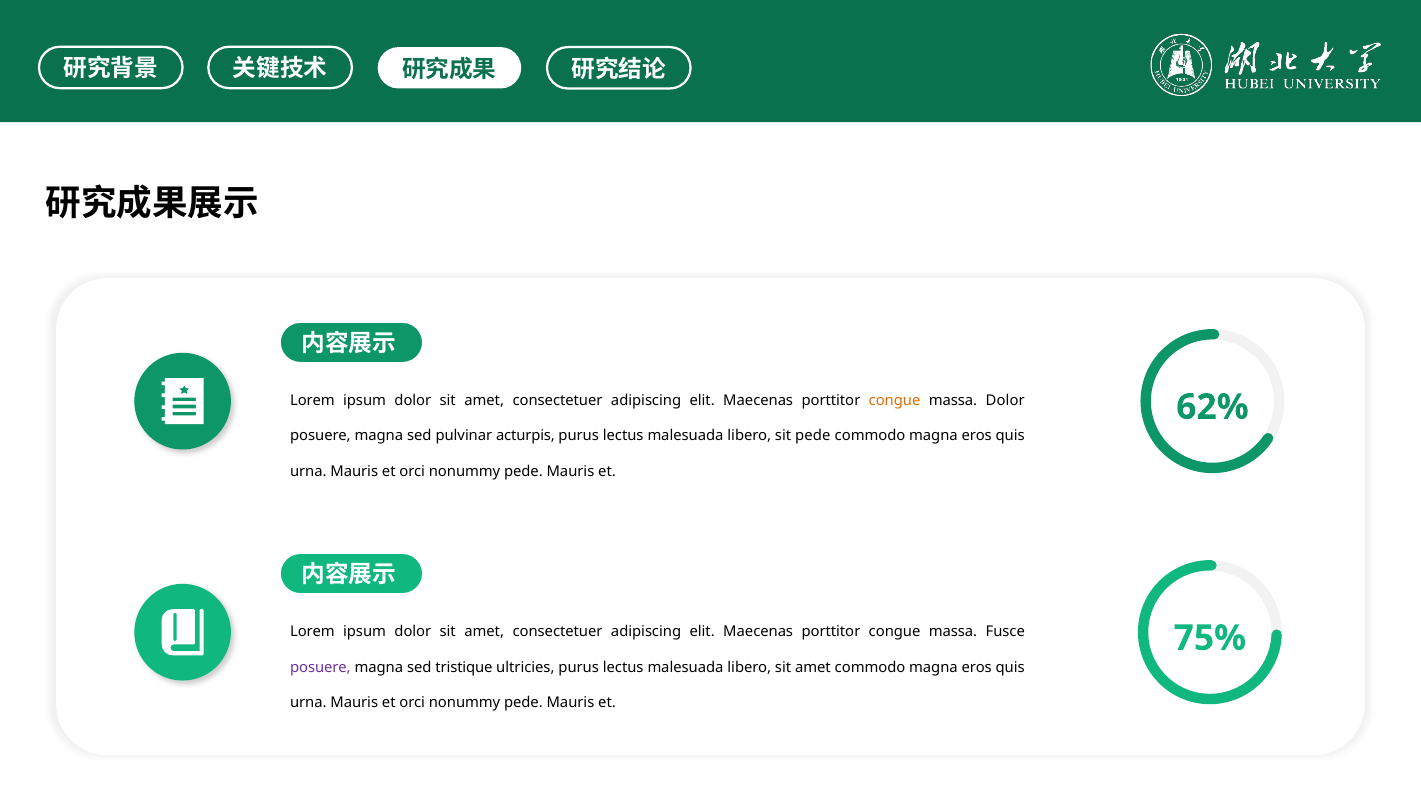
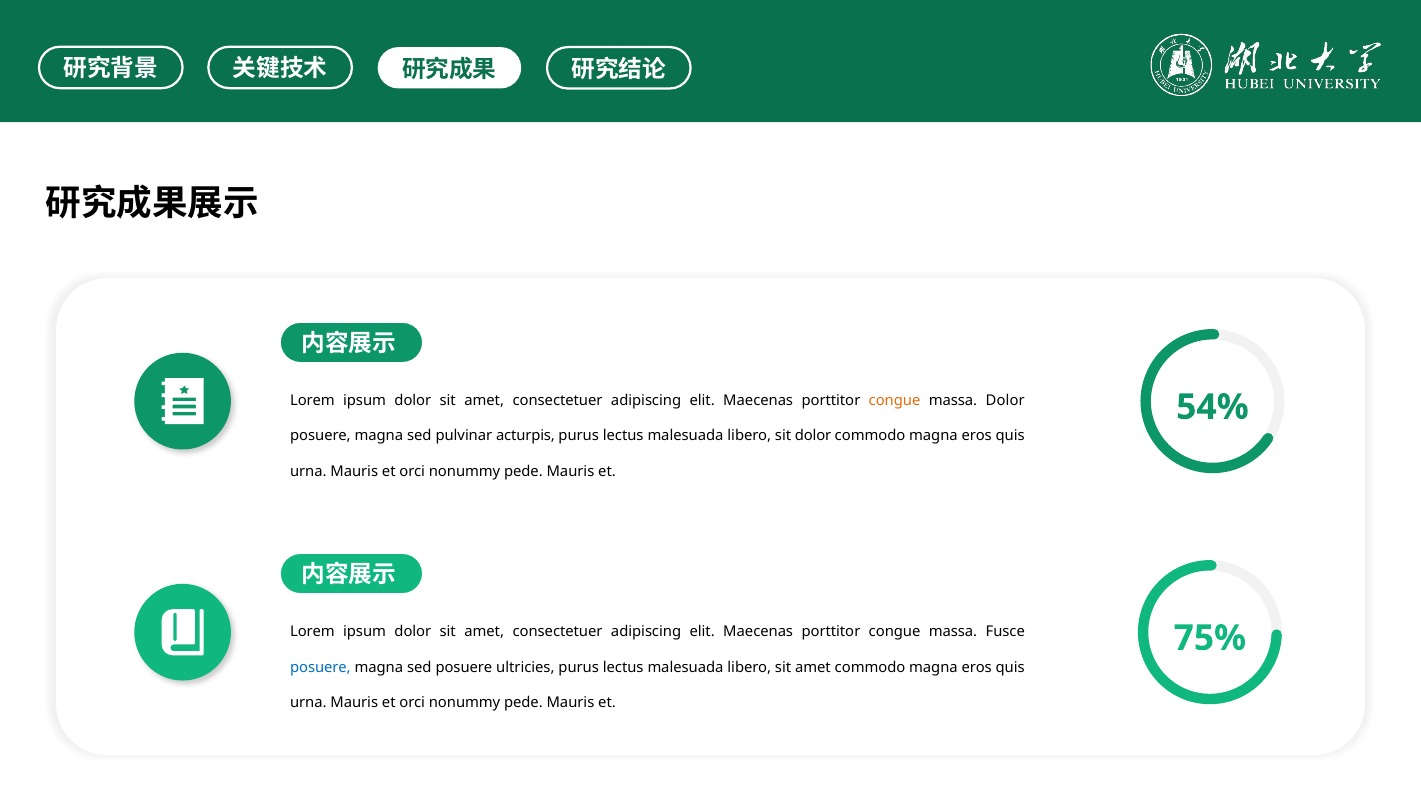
62%: 62% -> 54% (1212, 407)
sit pede: pede -> dolor (813, 436)
posuere colour: purple -> blue (320, 667)
sed tristique: tristique -> posuere (464, 667)
